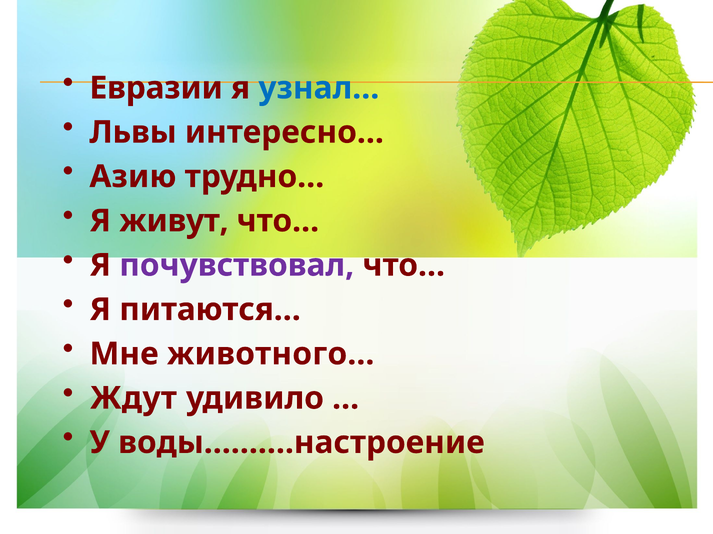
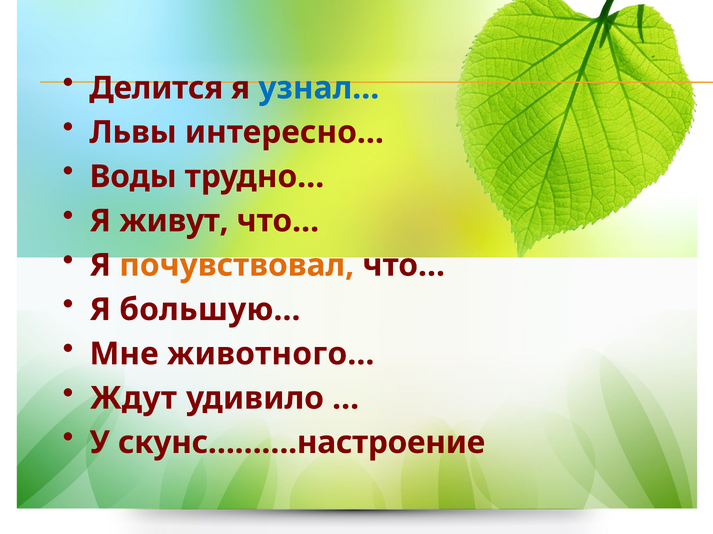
Евразии: Евразии -> Делится (156, 88)
Азию: Азию -> Воды (133, 177)
почувствовал colour: purple -> orange (237, 266)
питаются…: питаются… -> большую… (210, 310)
воды……….настроение: воды……….настроение -> скунс……….настроение (302, 443)
